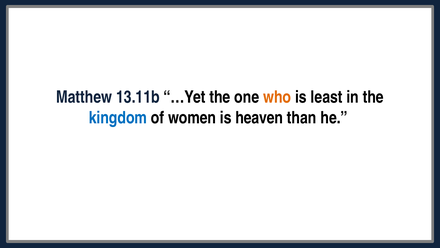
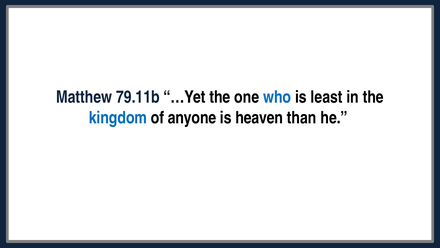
13.11b: 13.11b -> 79.11b (138, 97)
who colour: orange -> blue (277, 97)
women: women -> anyone (192, 118)
